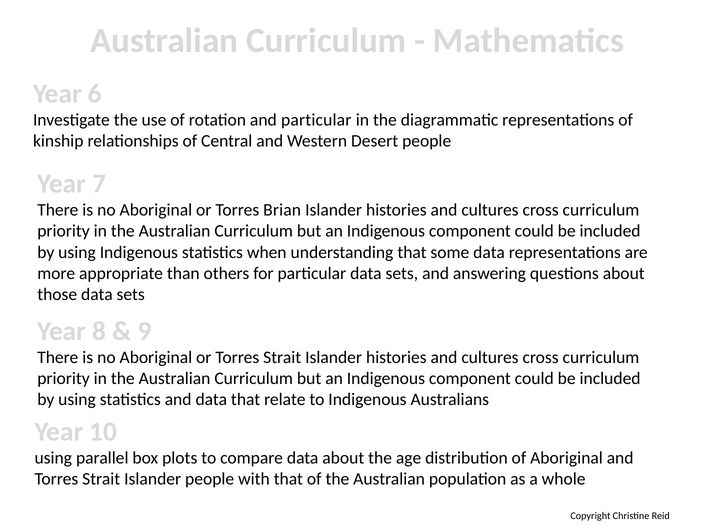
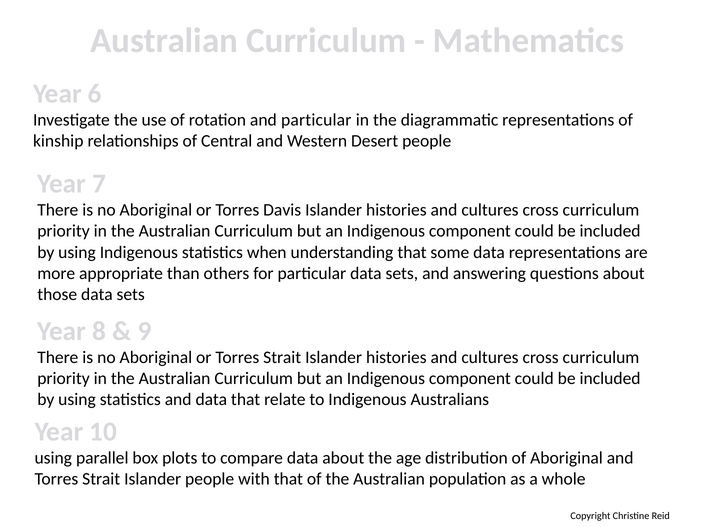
Brian: Brian -> Davis (282, 210)
